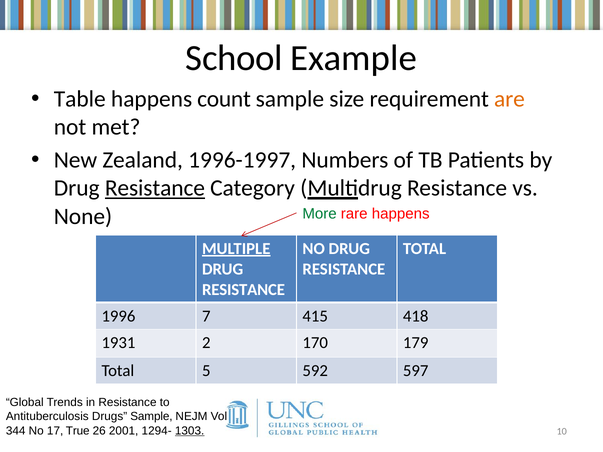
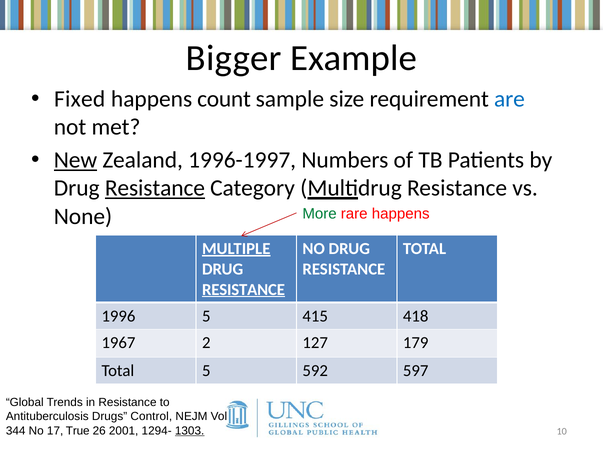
School: School -> Bigger (234, 58)
Table: Table -> Fixed (80, 99)
are colour: orange -> blue (509, 99)
New underline: none -> present (75, 160)
RESISTANCE underline: none -> present (243, 290)
1996 7: 7 -> 5 (206, 316)
1931: 1931 -> 1967 (118, 343)
170: 170 -> 127 (315, 343)
Drugs Sample: Sample -> Control (151, 417)
